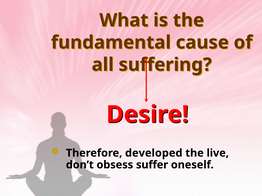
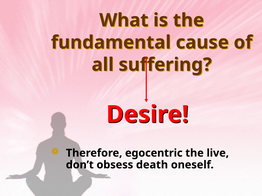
developed: developed -> egocentric (154, 153)
suffer: suffer -> death (152, 165)
